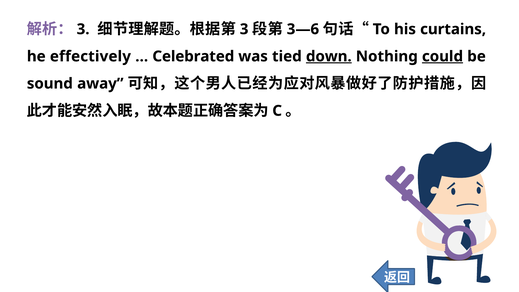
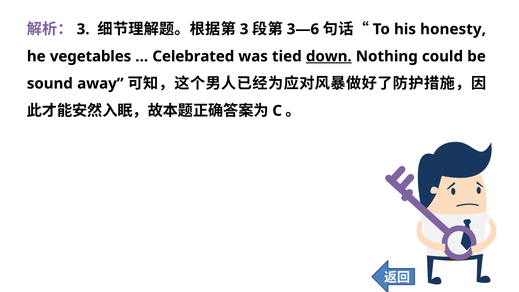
curtains: curtains -> honesty (453, 29)
effectively: effectively -> vegetables (91, 56)
could underline: present -> none (443, 56)
